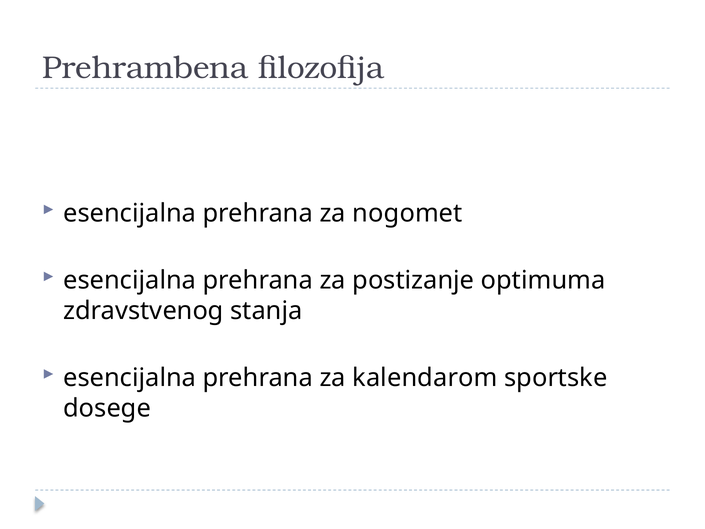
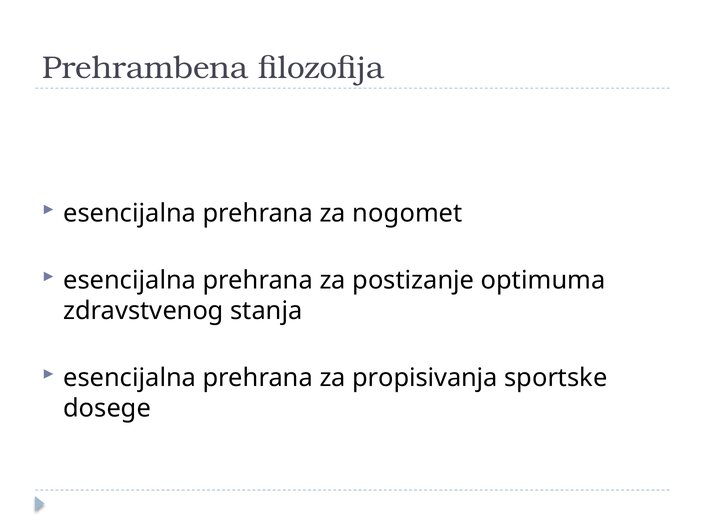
kalendarom: kalendarom -> propisivanja (425, 378)
